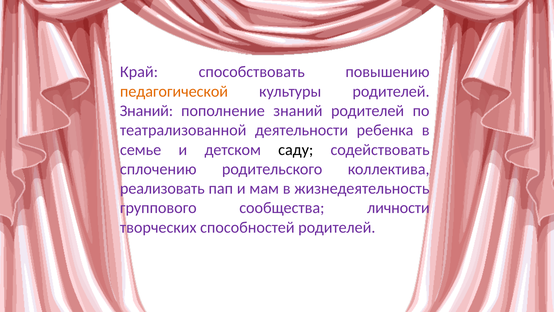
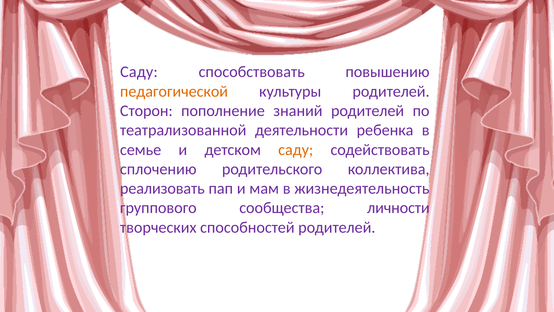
Край: Край -> Саду (139, 72)
Знаний: Знаний -> Сторон (146, 111)
саду colour: black -> orange (296, 149)
